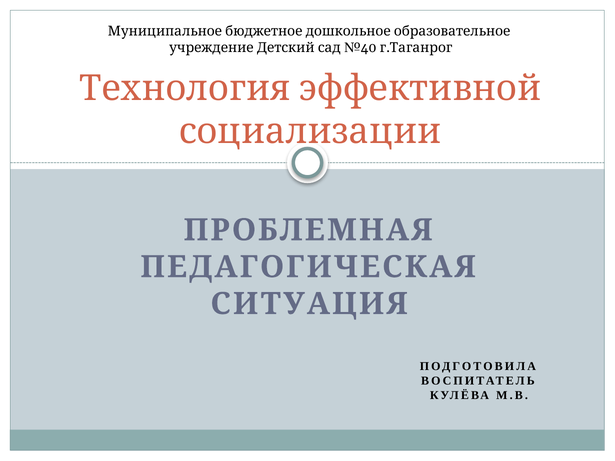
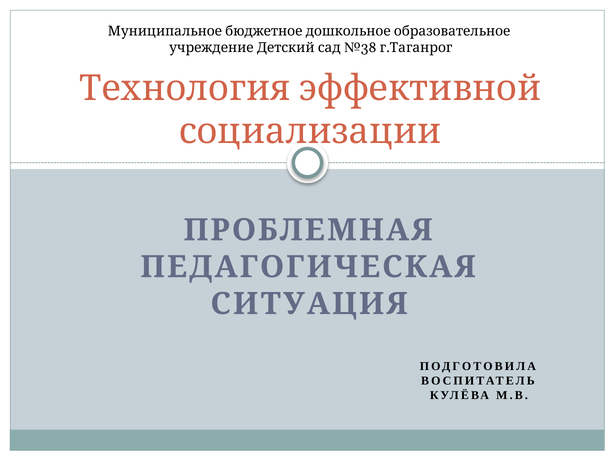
№40: №40 -> №38 (360, 48)
